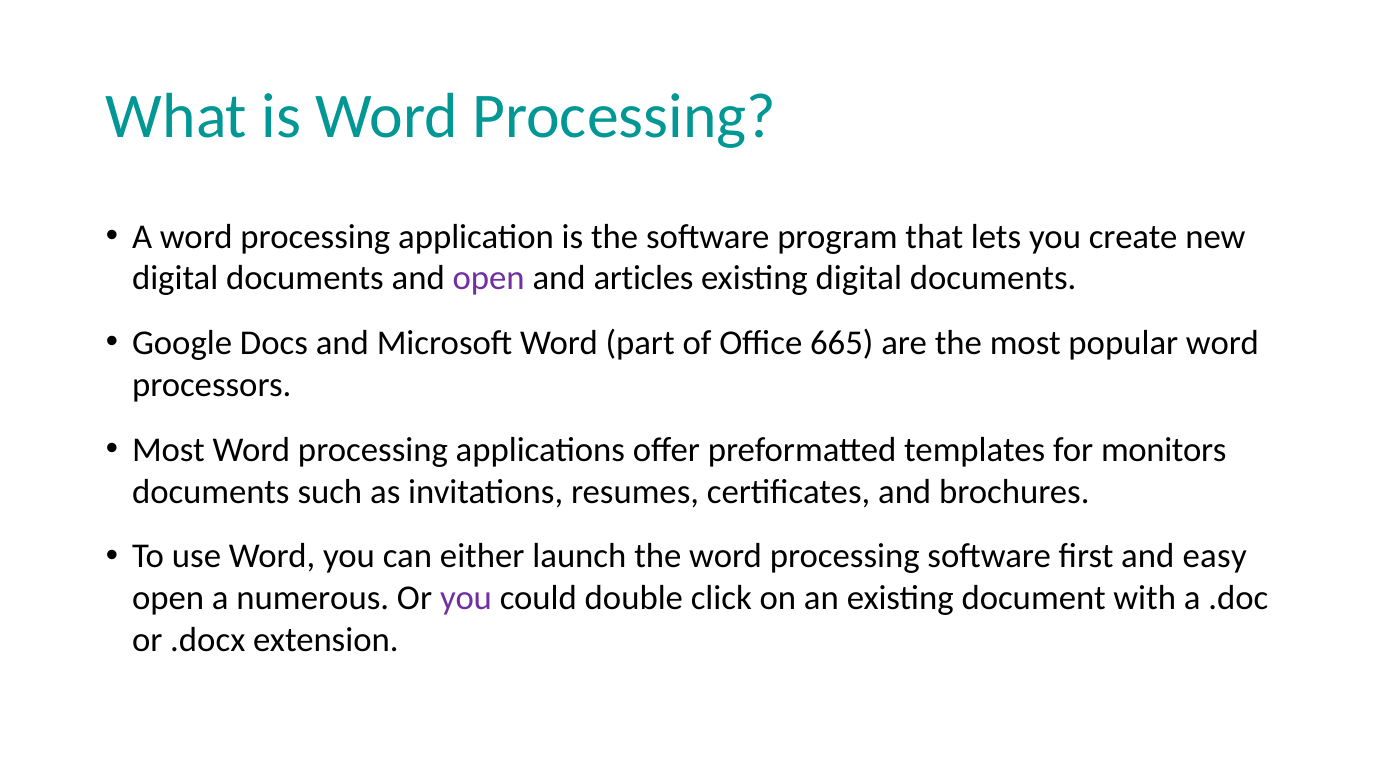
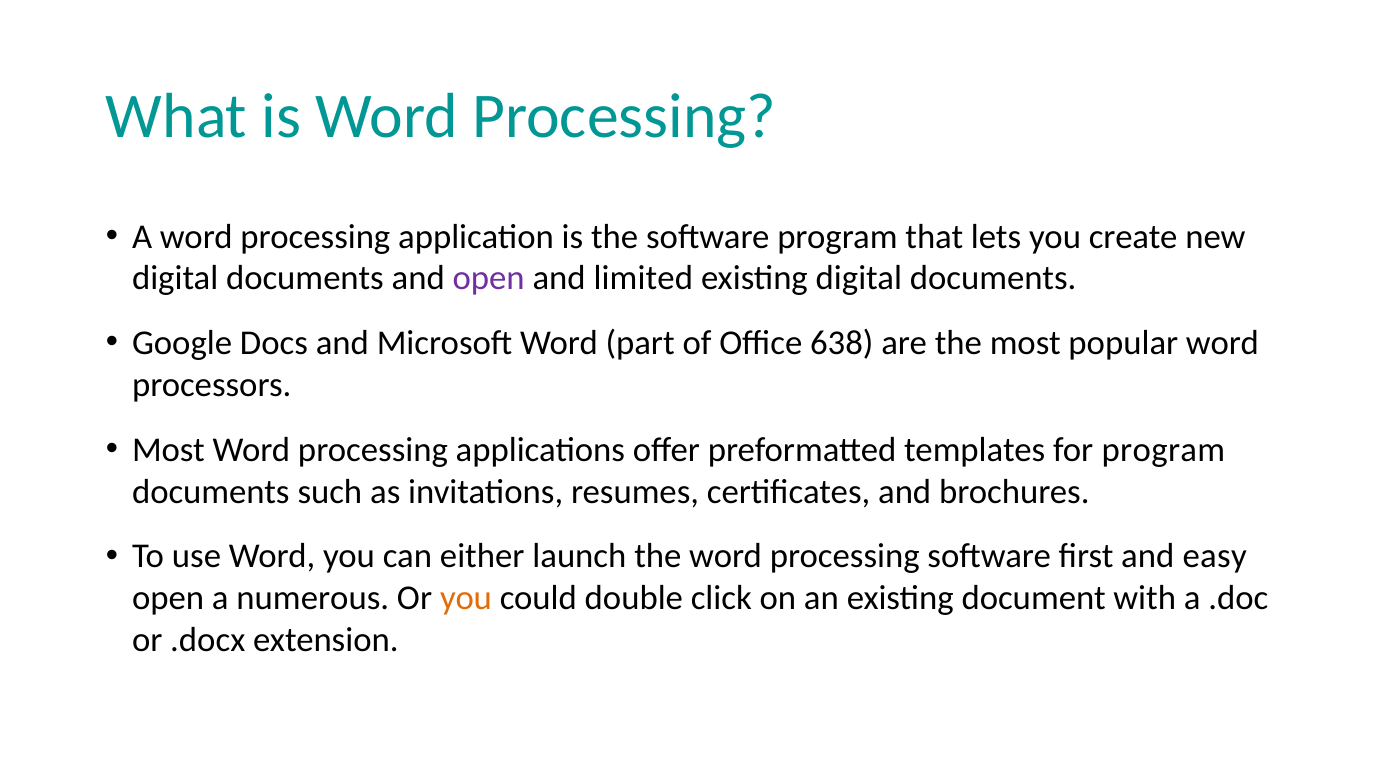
articles: articles -> limited (643, 278)
665: 665 -> 638 (842, 343)
for monitors: monitors -> program (1163, 450)
you colour: purple -> orange (466, 598)
